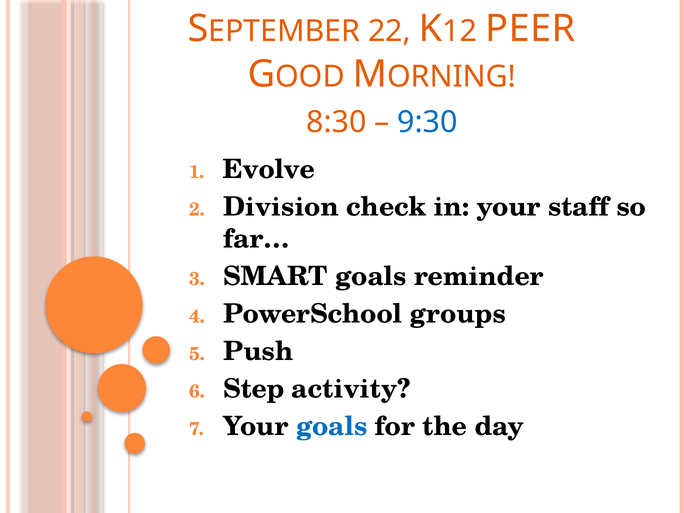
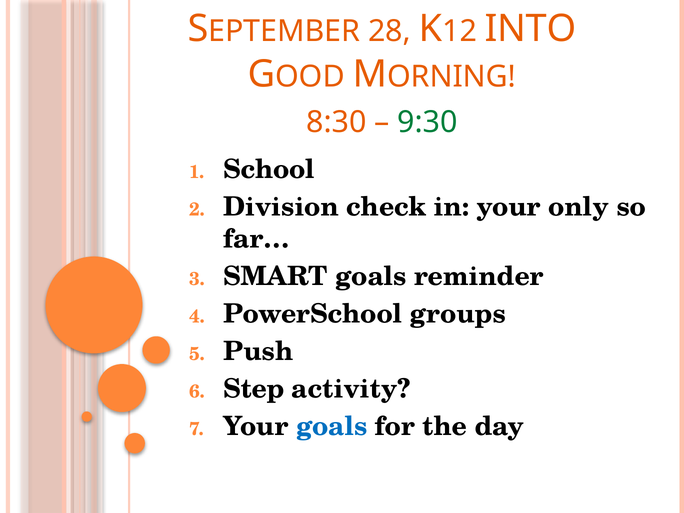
22: 22 -> 28 (389, 31)
PEER: PEER -> INTO (531, 29)
9:30 colour: blue -> green (427, 122)
Evolve: Evolve -> School (269, 169)
staff: staff -> only (578, 207)
